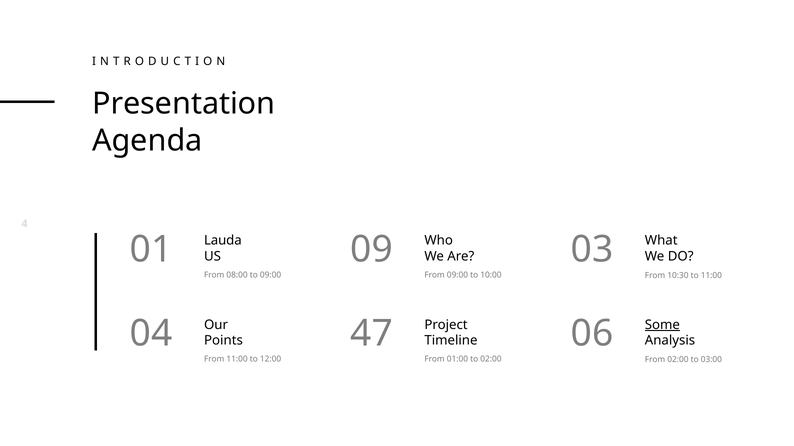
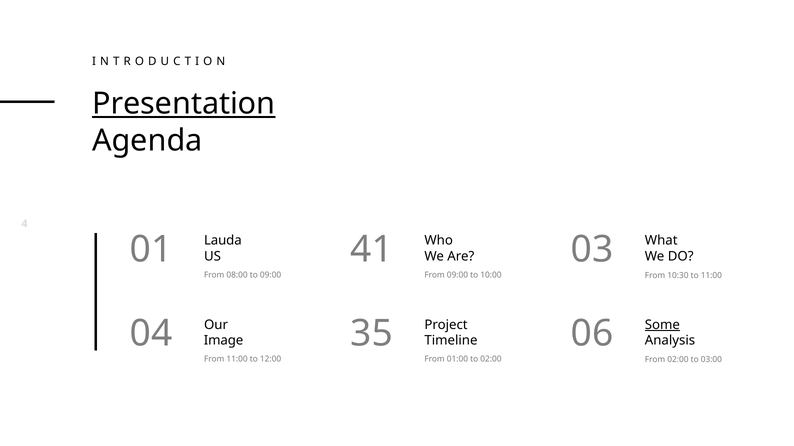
Presentation underline: none -> present (184, 104)
09: 09 -> 41 (372, 250)
47: 47 -> 35 (372, 334)
Points: Points -> Image (224, 341)
